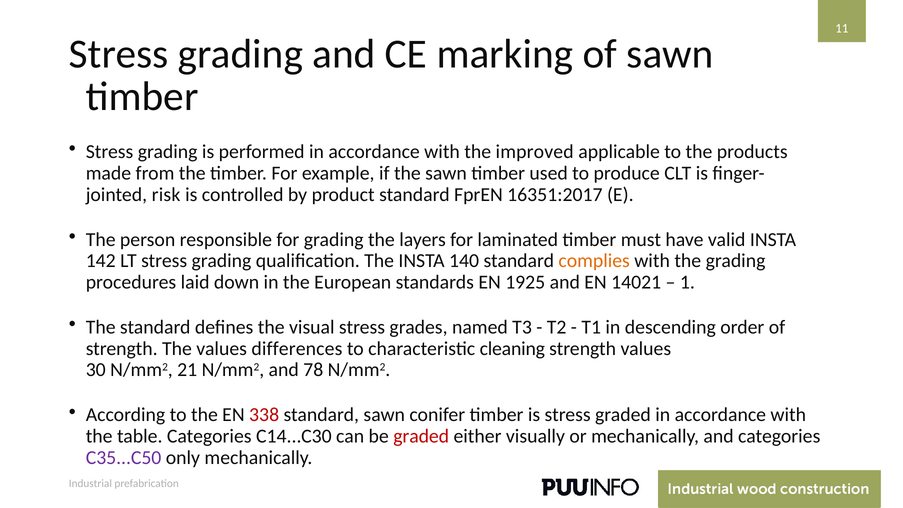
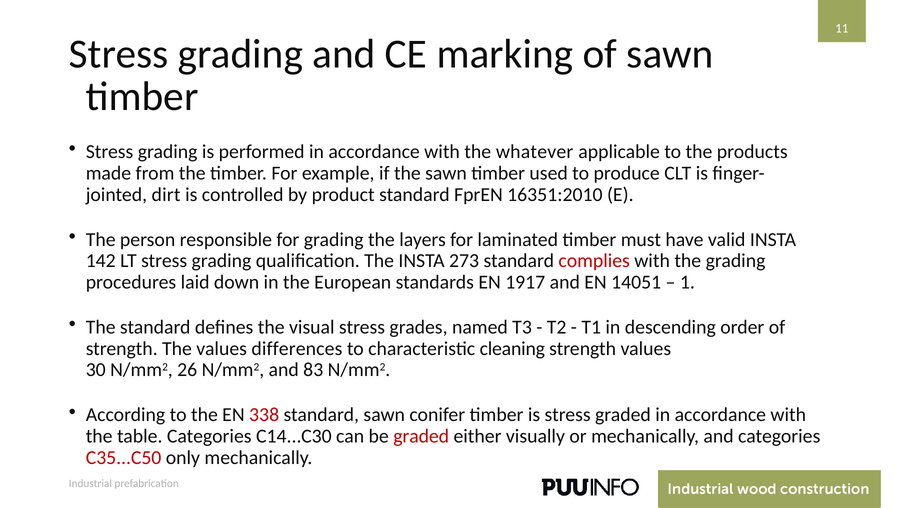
improved: improved -> whatever (535, 152)
risk: risk -> dirt (166, 194)
16351:2017: 16351:2017 -> 16351:2010 (555, 194)
140: 140 -> 273 (464, 261)
complies colour: orange -> red (594, 261)
1925: 1925 -> 1917 (525, 282)
14021: 14021 -> 14051 (636, 282)
21: 21 -> 26 (187, 370)
78: 78 -> 83 (313, 370)
C35...C50 colour: purple -> red (124, 458)
